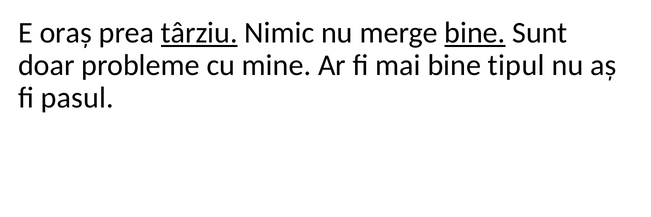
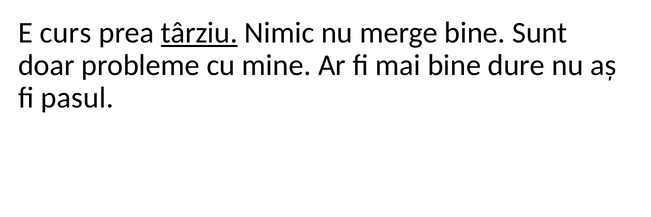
oraș: oraș -> curs (66, 33)
bine underline: present -> none (475, 33)
tipul: tipul -> dure (516, 66)
